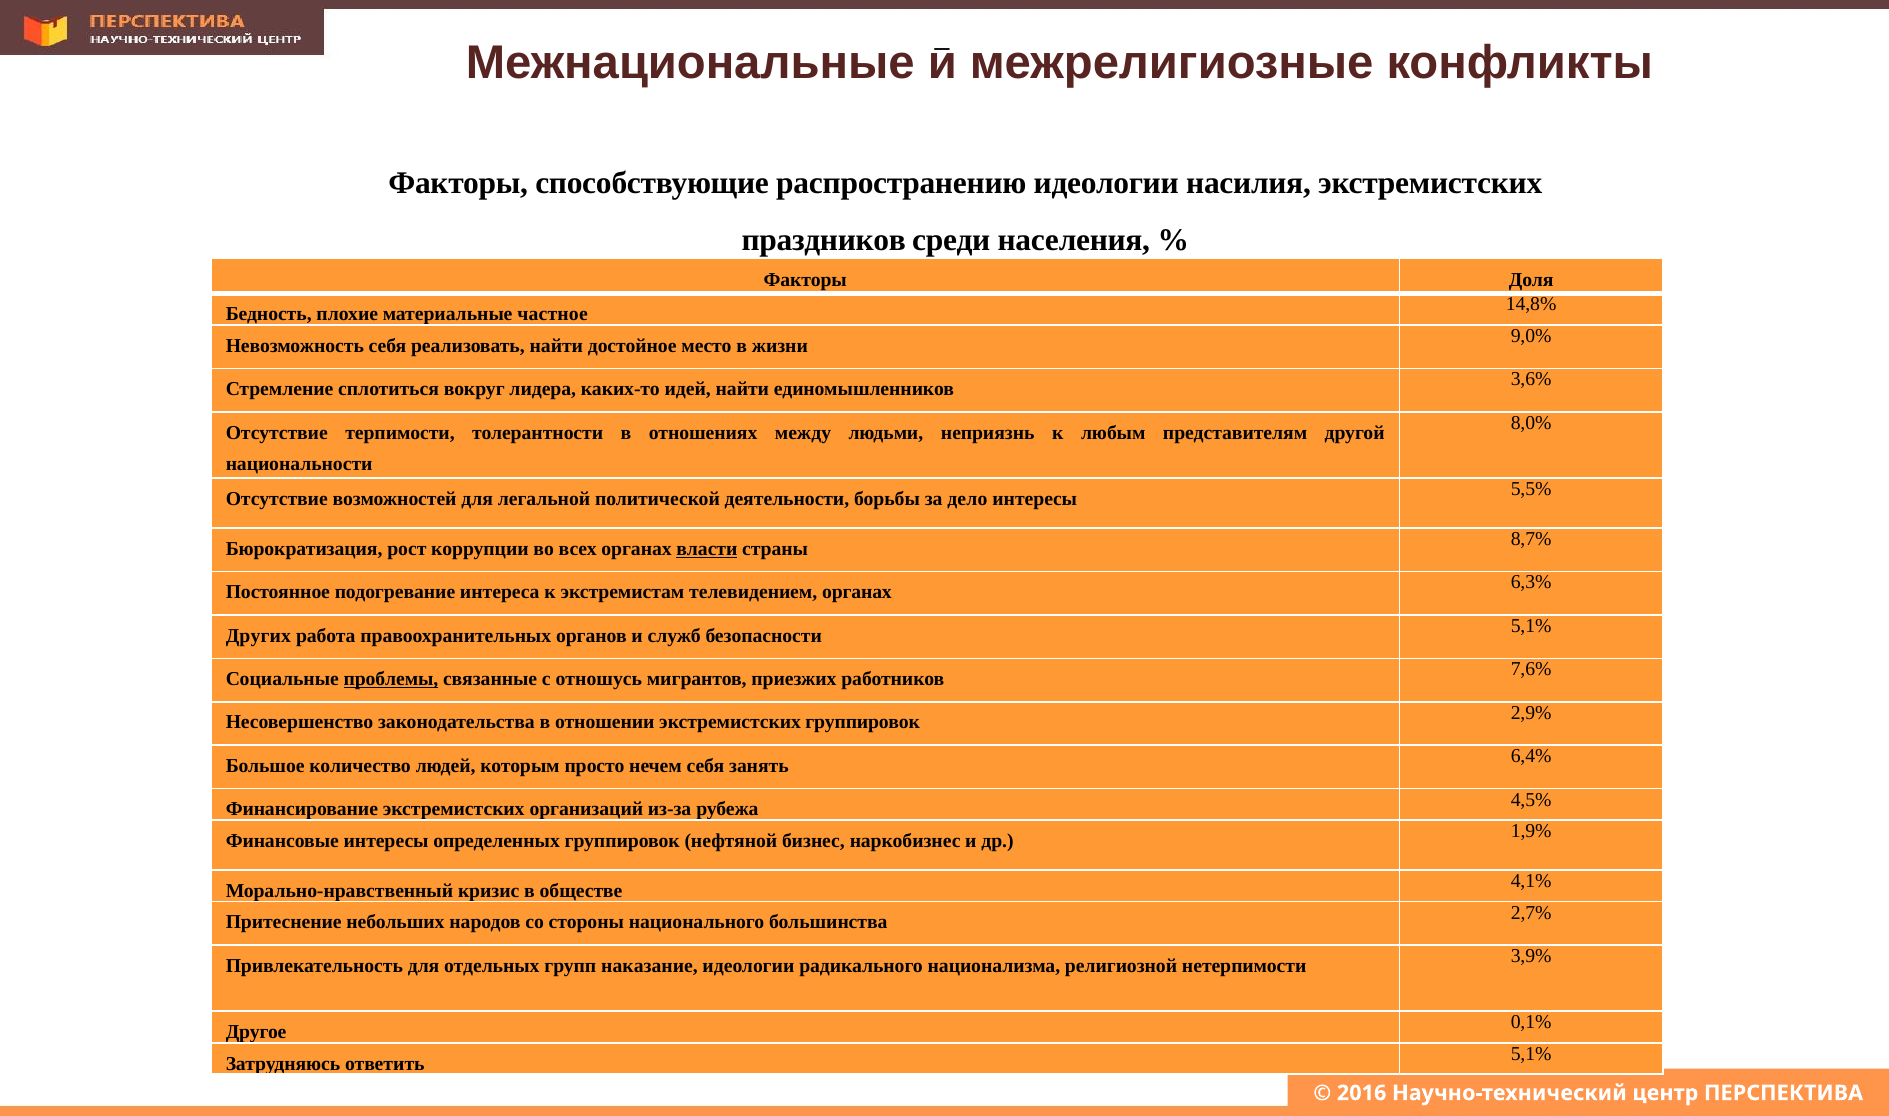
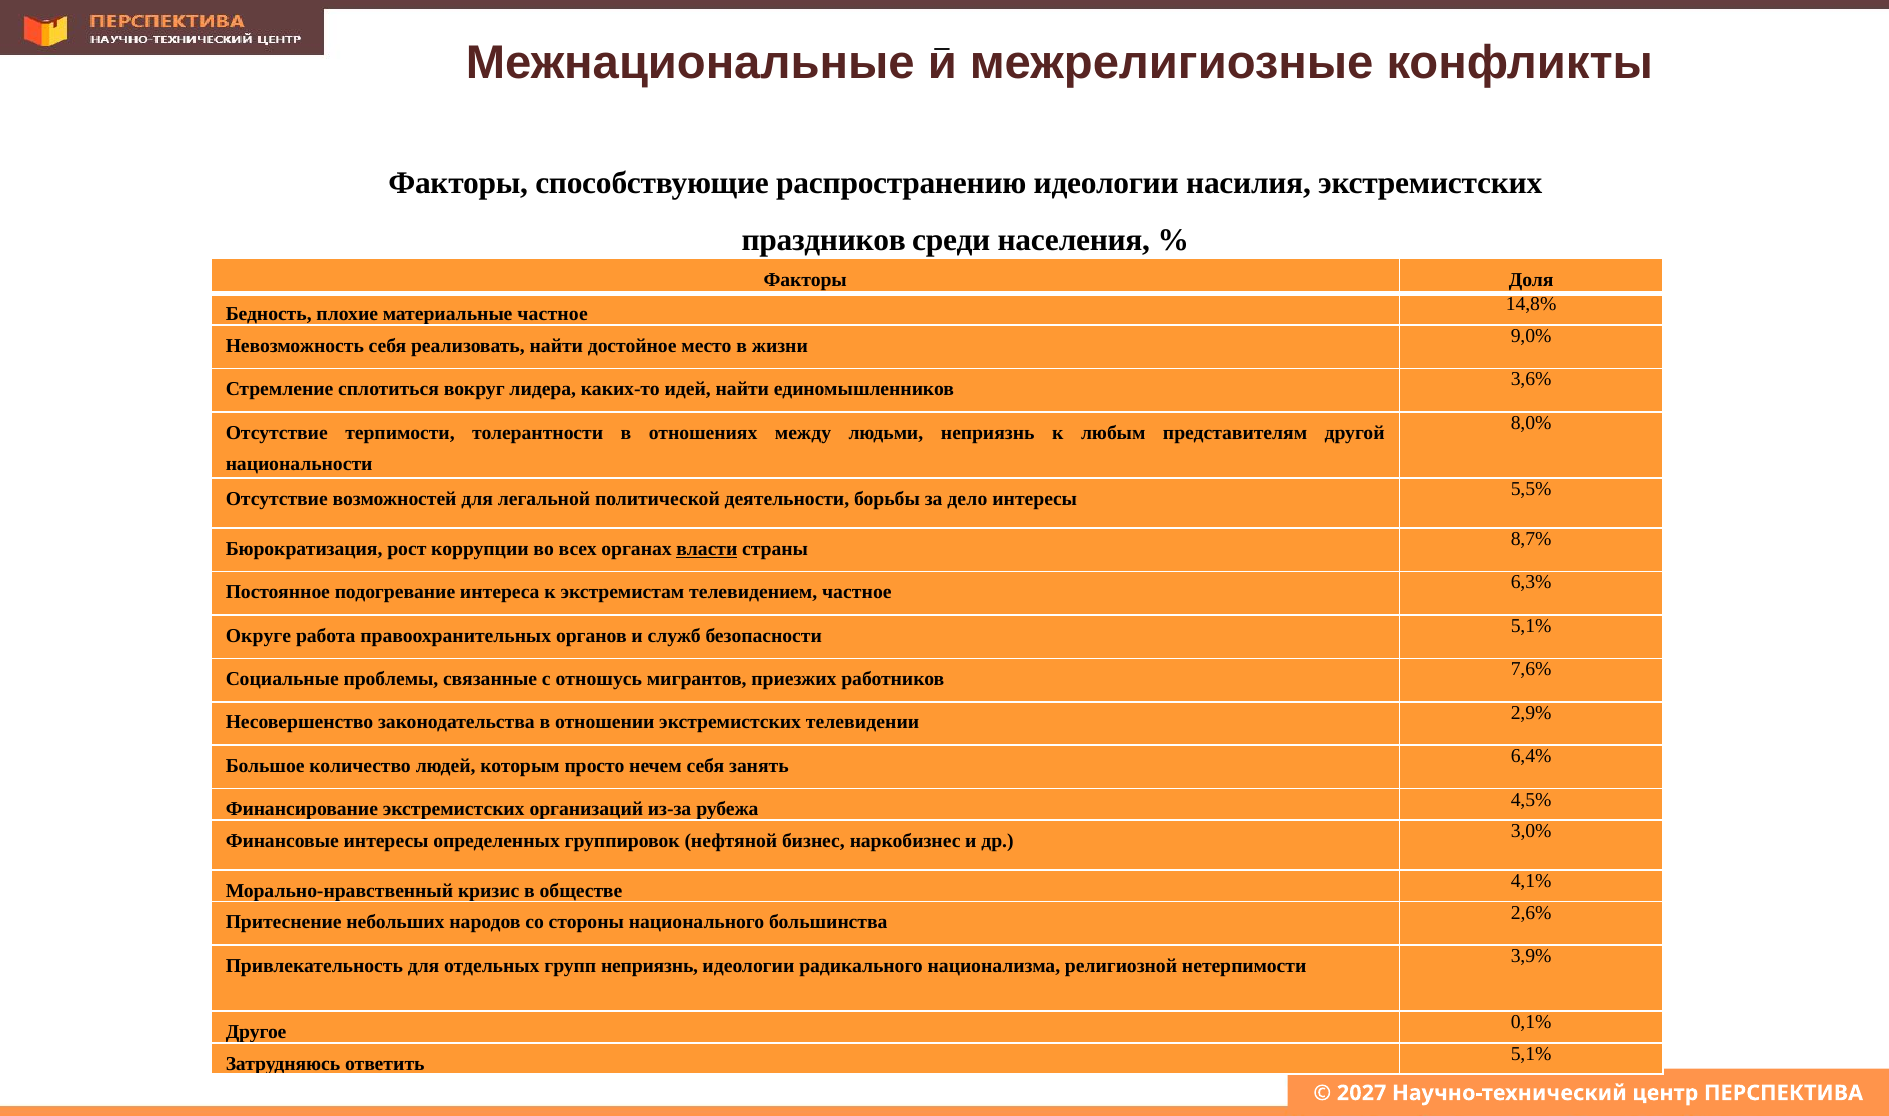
телевидением органах: органах -> частное (857, 592)
Других: Других -> Округе (258, 636)
проблемы underline: present -> none (391, 679)
экстремистских группировок: группировок -> телевидении (863, 722)
1,9%: 1,9% -> 3,0% (1531, 831)
2,7%: 2,7% -> 2,6% (1531, 912)
групп наказание: наказание -> неприязнь (650, 966)
2016: 2016 -> 2027 (1362, 1093)
